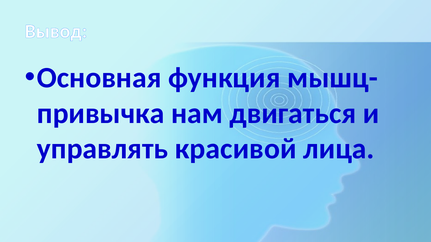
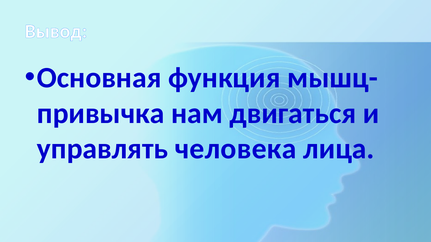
красивой: красивой -> человека (236, 149)
